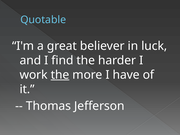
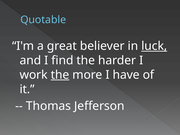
luck underline: none -> present (154, 46)
